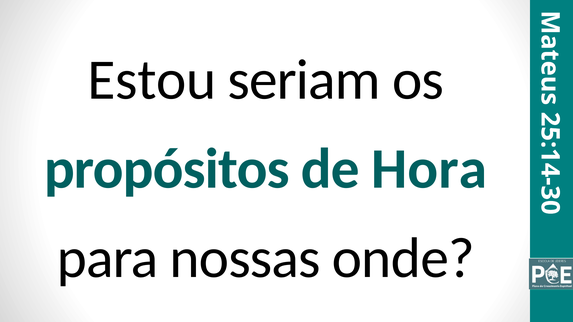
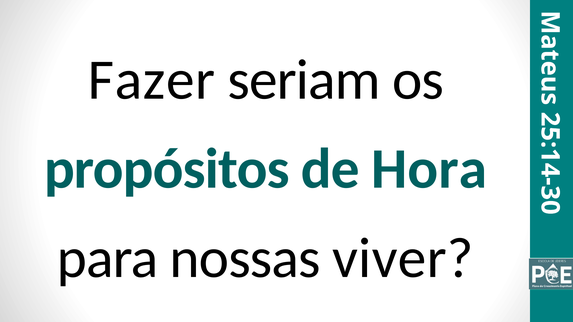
Estou: Estou -> Fazer (152, 80)
onde: onde -> viver (403, 259)
